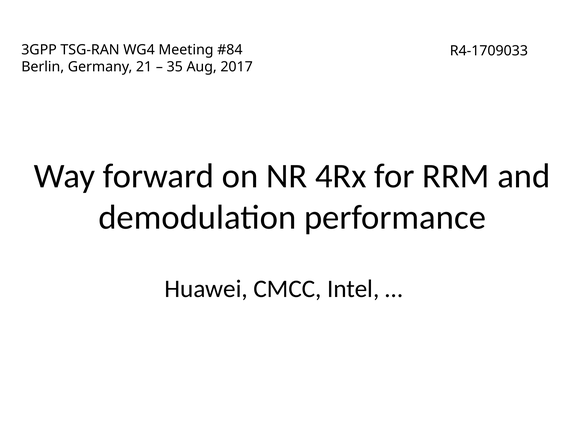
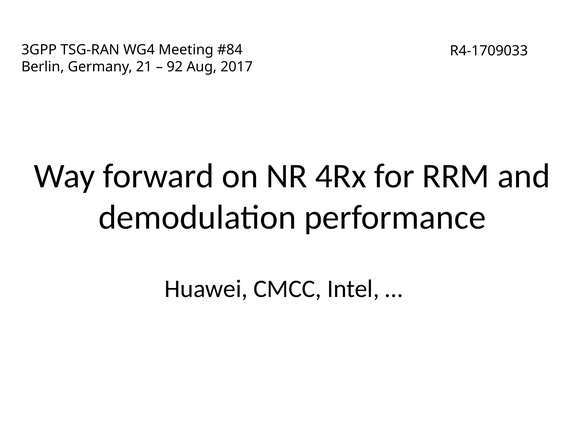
35: 35 -> 92 (175, 67)
